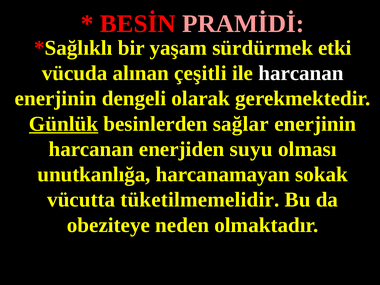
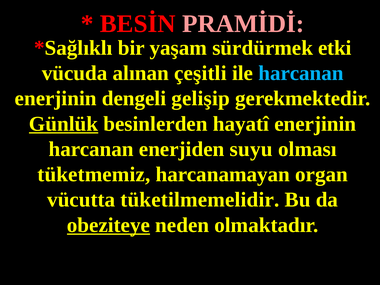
harcanan colour: white -> light blue (301, 73)
olarak: olarak -> gelişip (201, 98)
sağlar: sağlar -> hayatî (241, 124)
unutkanlığa: unutkanlığa -> tüketmemiz (94, 174)
sokak: sokak -> organ (322, 174)
obeziteye underline: none -> present (108, 225)
